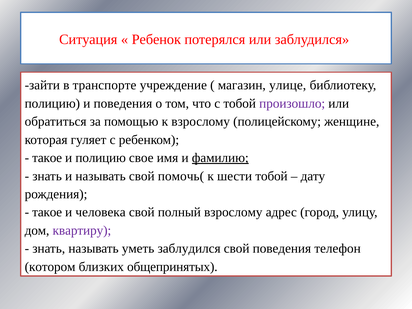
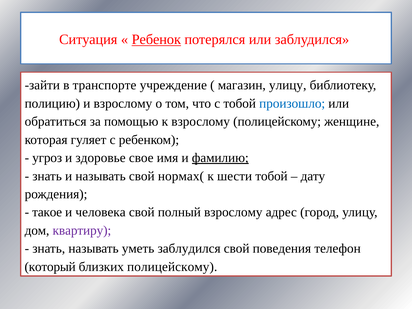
Ребенок underline: none -> present (156, 39)
магазин улице: улице -> улицу (288, 85)
и поведения: поведения -> взрослому (123, 103)
произошло colour: purple -> blue (292, 103)
такое: такое -> угроз (47, 158)
и полицию: полицию -> здоровье (101, 158)
помочь(: помочь( -> нормах( (181, 176)
котором: котором -> который (50, 267)
близких общепринятых: общепринятых -> полицейскому (172, 267)
